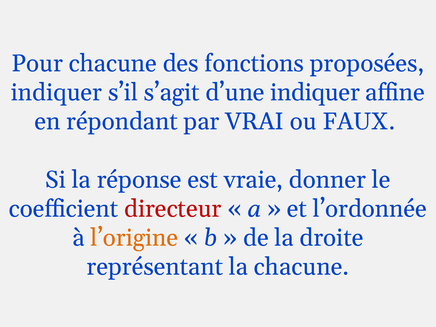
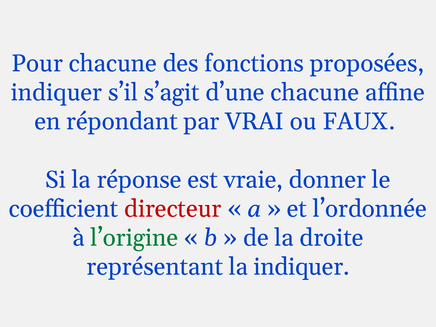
d’une indiquer: indiquer -> chacune (315, 93)
l’origine colour: orange -> green (134, 238)
la chacune: chacune -> indiquer (302, 267)
